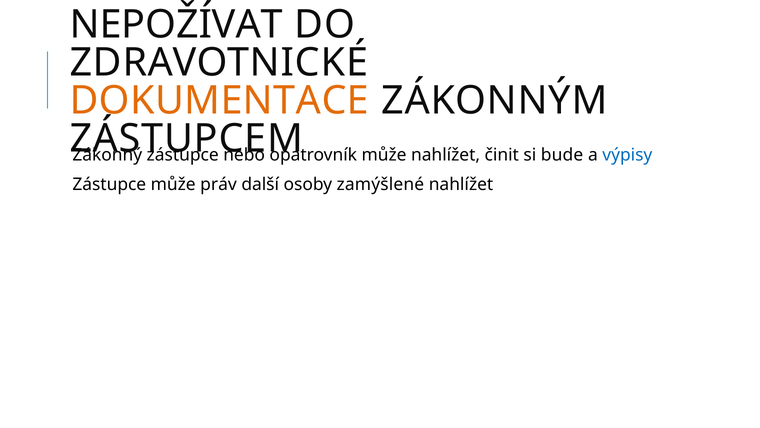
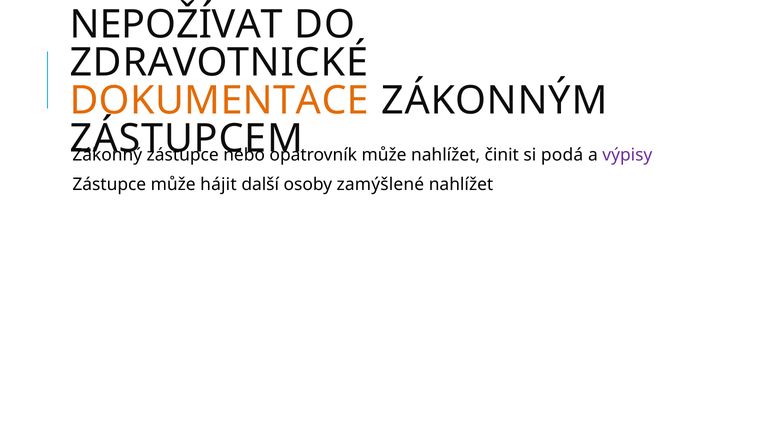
bude: bude -> podá (562, 155)
výpisy colour: blue -> purple (627, 155)
práv: práv -> hájit (218, 185)
